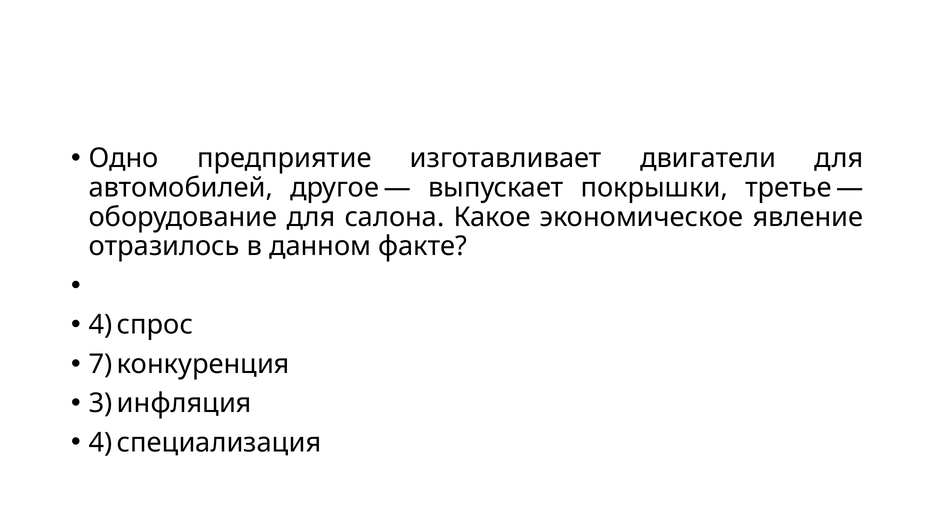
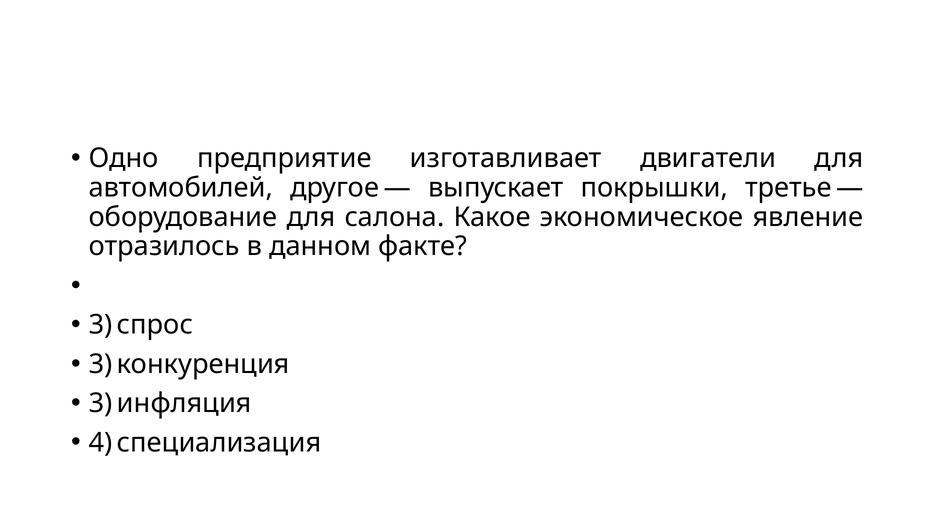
4: 4 -> 3 (101, 325)
7: 7 -> 3 (101, 364)
